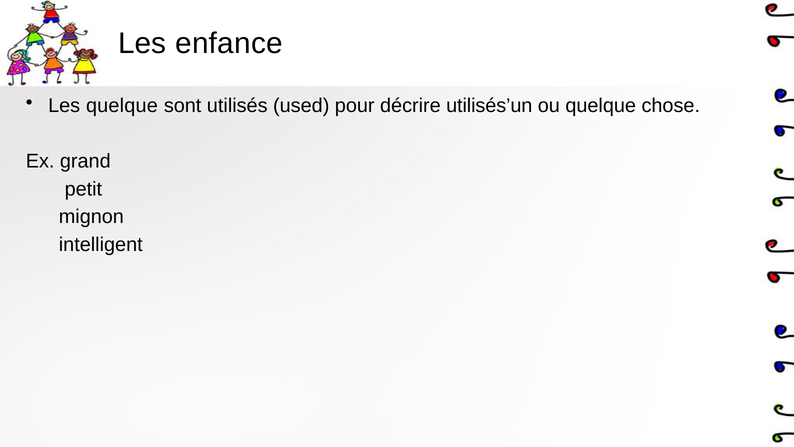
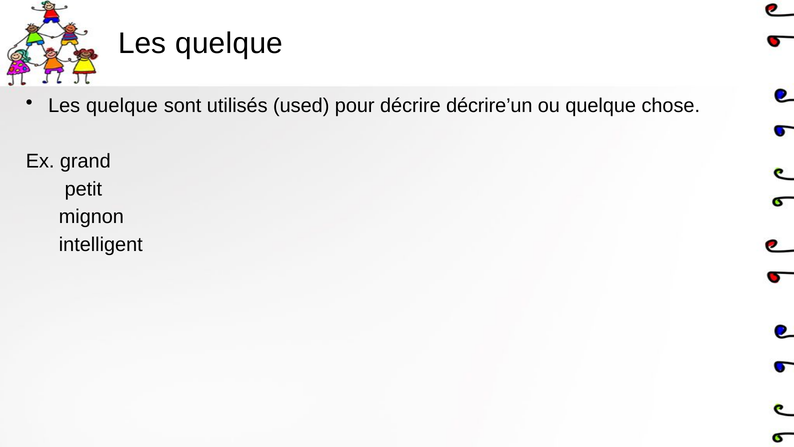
enfance: enfance -> quelque (229, 43)
utilisés’un: utilisés’un -> décrire’un (489, 106)
